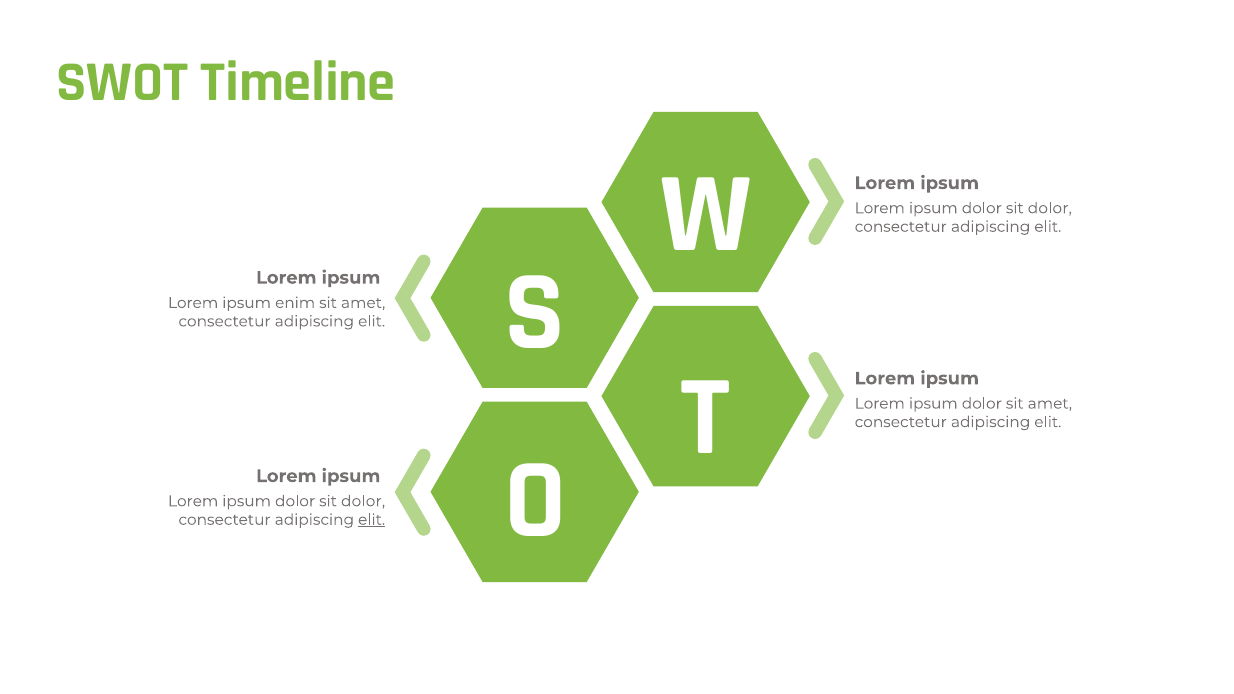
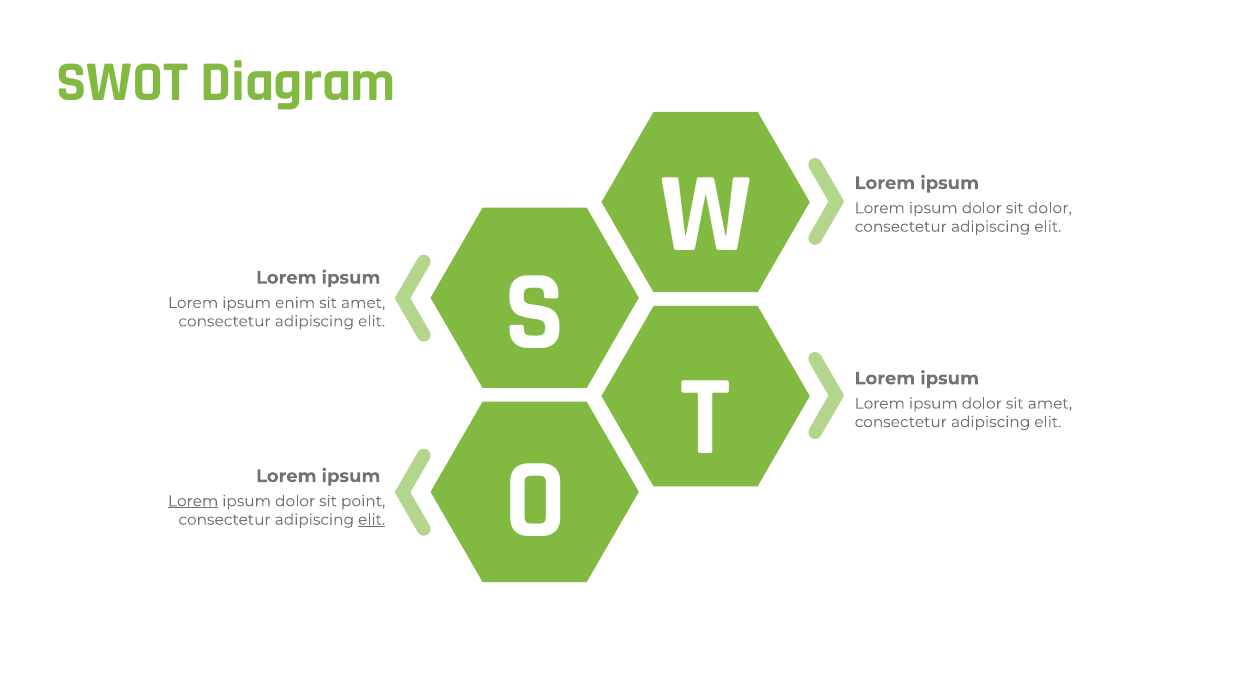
Timeline: Timeline -> Diagram (298, 82)
Lorem underline: none -> present (193, 501)
dolor: dolor -> point (363, 501)
